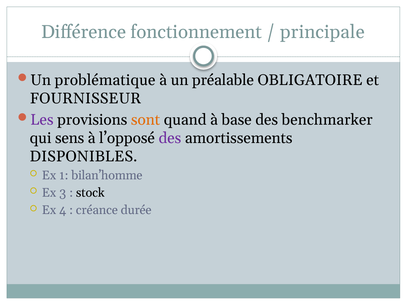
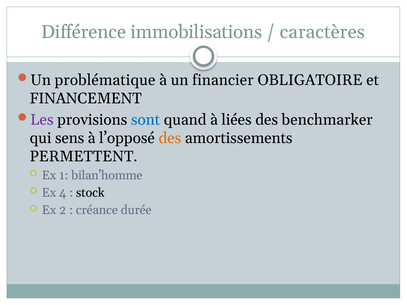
fonctionnement: fonctionnement -> immobilisations (196, 32)
principale: principale -> caractères (322, 32)
préalable: préalable -> financier (223, 80)
FOURNISSEUR: FOURNISSEUR -> FINANCEMENT (86, 99)
sont colour: orange -> blue (146, 120)
base: base -> liées (237, 120)
des colour: purple -> orange (170, 138)
DISPONIBLES: DISPONIBLES -> PERMETTENT (84, 157)
3: 3 -> 4 (63, 193)
4: 4 -> 2 (63, 210)
